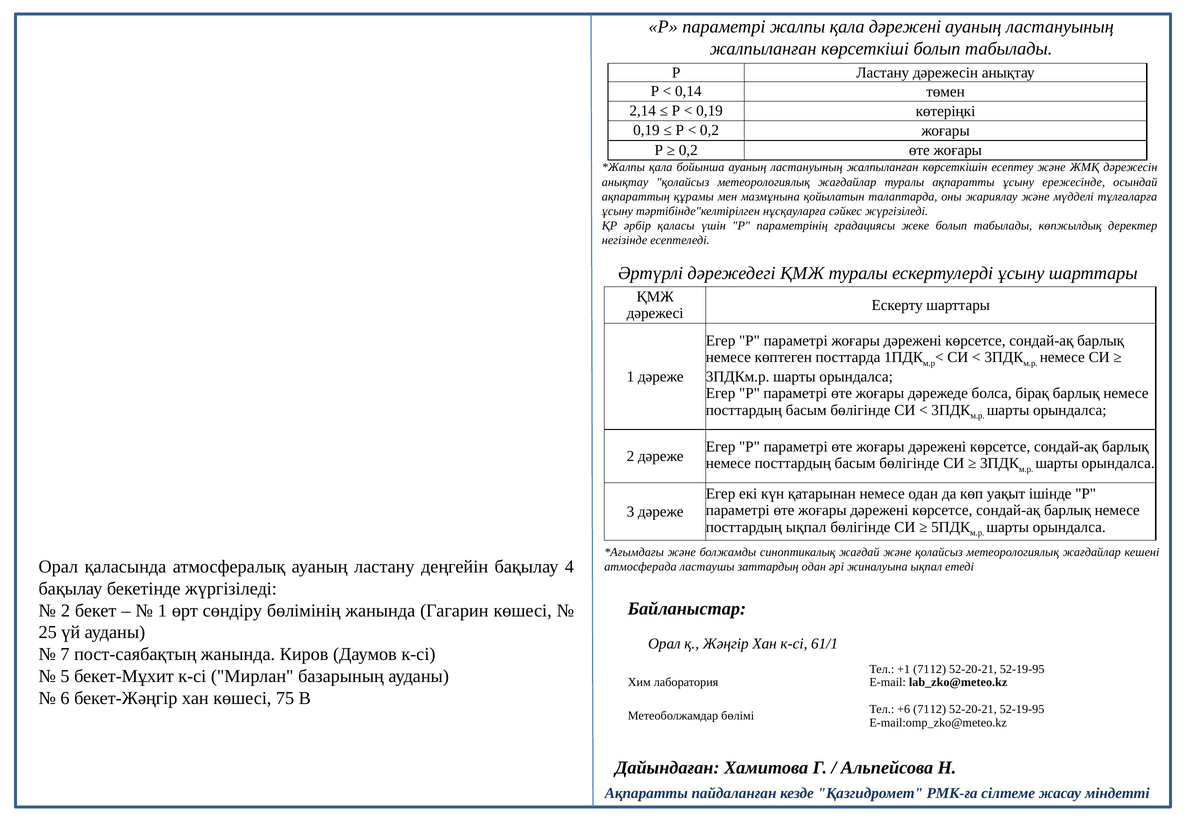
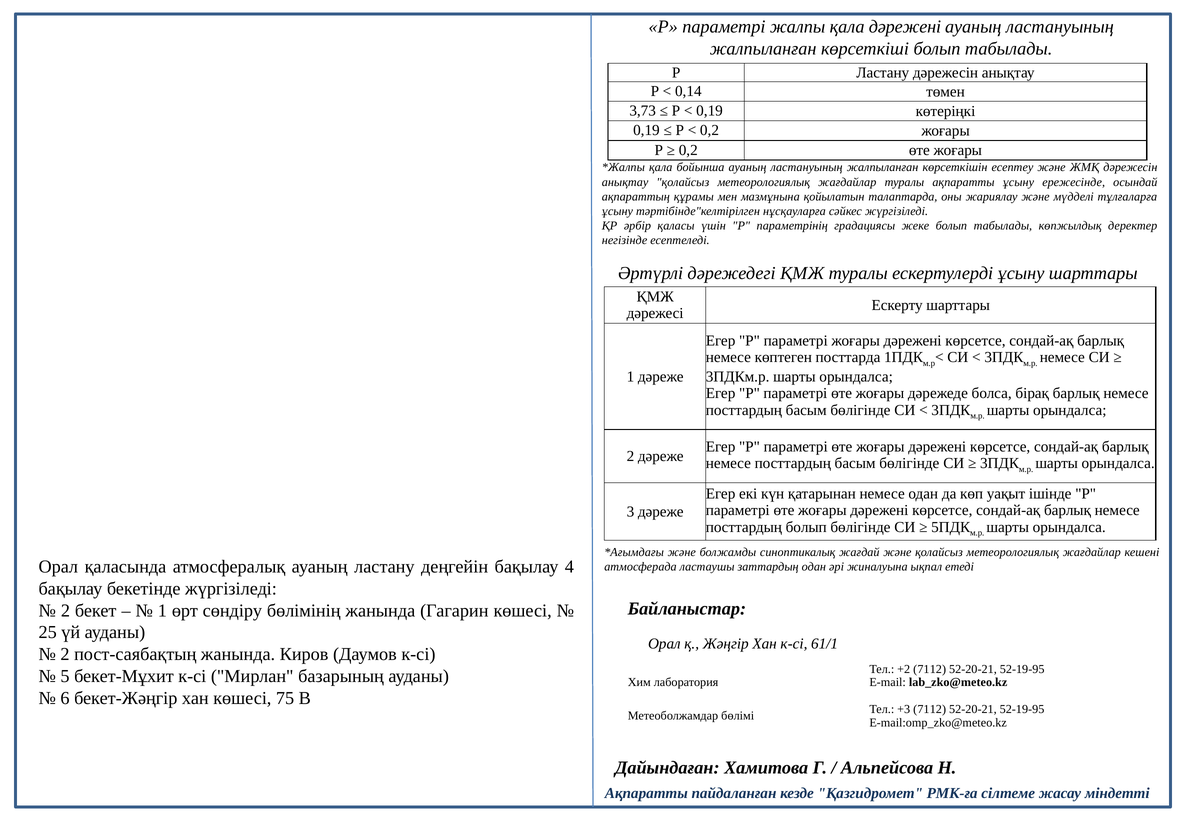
2,14: 2,14 -> 3,73 (643, 111)
посттардың ықпал: ықпал -> болып (806, 527)
7: 7 -> 2 (65, 654)
+1: +1 -> +2 (904, 669)
+6: +6 -> +3 (904, 709)
